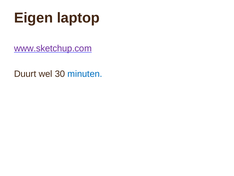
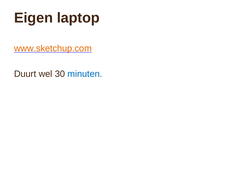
www.sketchup.com colour: purple -> orange (53, 48)
